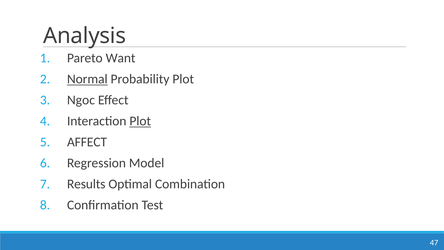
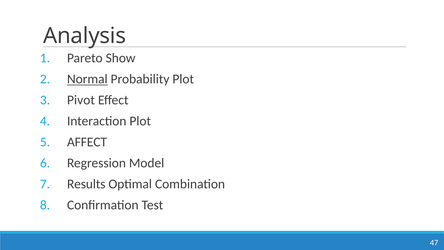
Want: Want -> Show (121, 58)
Ngoc: Ngoc -> Pivot (81, 100)
Plot underline: present -> none (140, 121)
